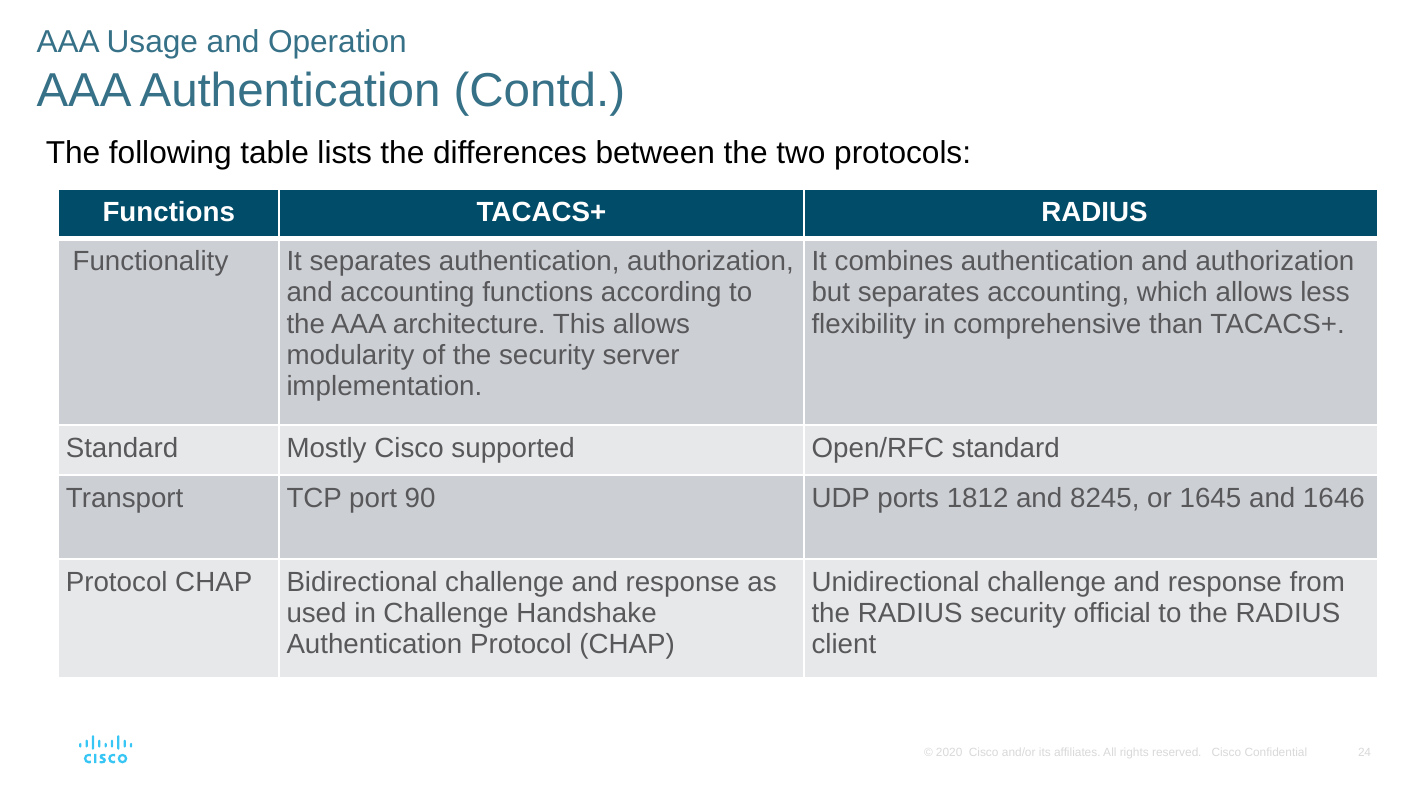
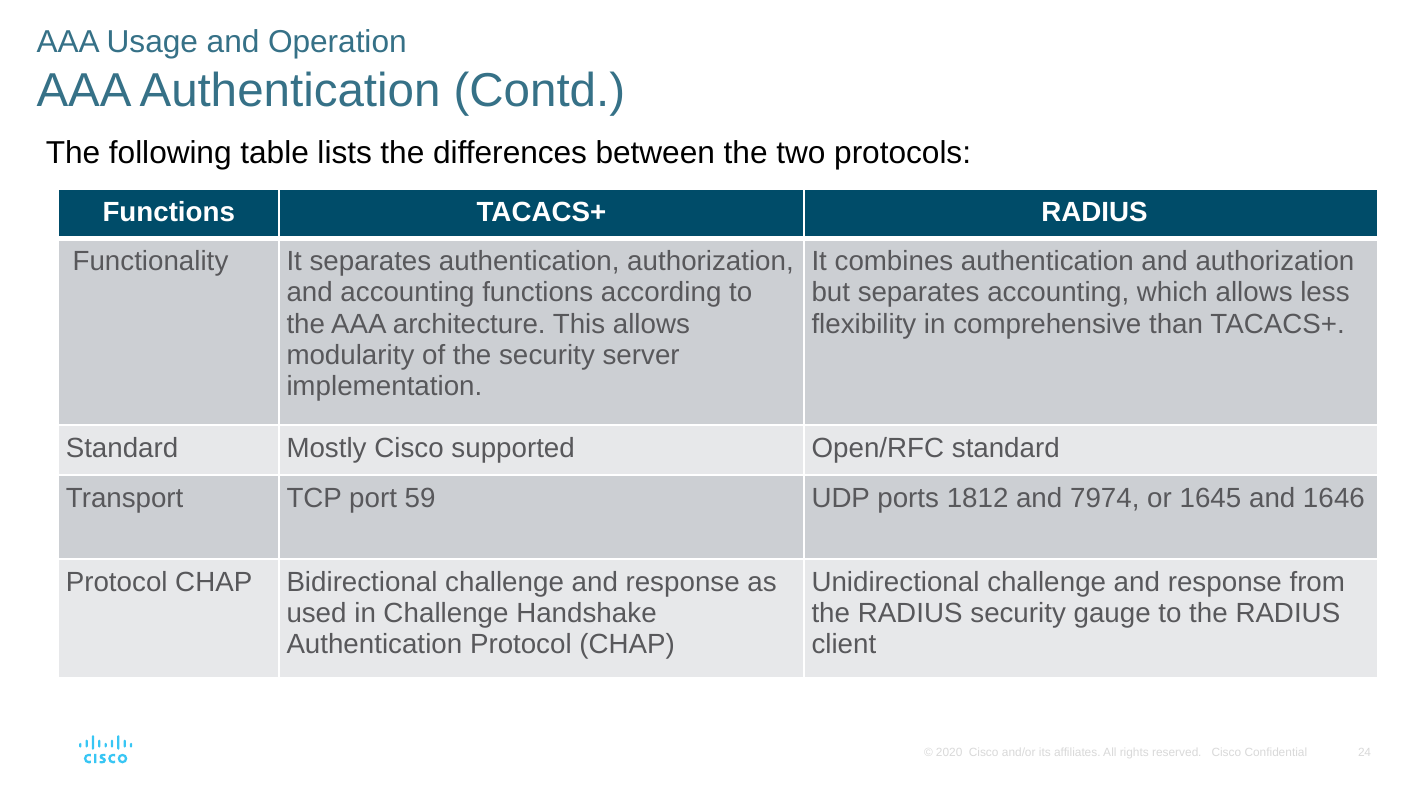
90: 90 -> 59 (420, 498)
8245: 8245 -> 7974 (1105, 498)
official: official -> gauge (1112, 613)
